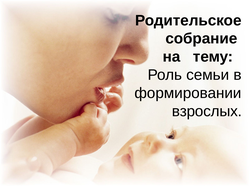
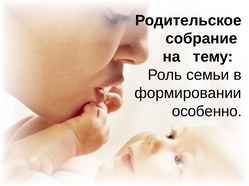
взрослых: взрослых -> особенно (207, 112)
